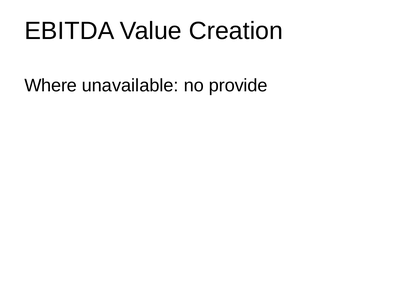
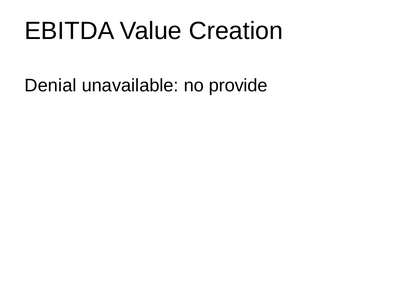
Where: Where -> Denial (51, 86)
